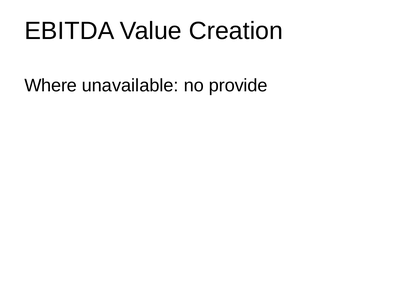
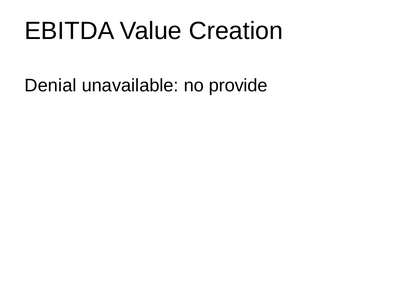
Where: Where -> Denial (51, 86)
